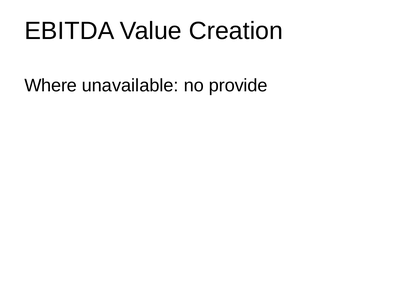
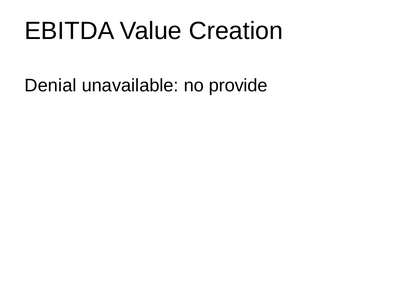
Where: Where -> Denial (51, 86)
